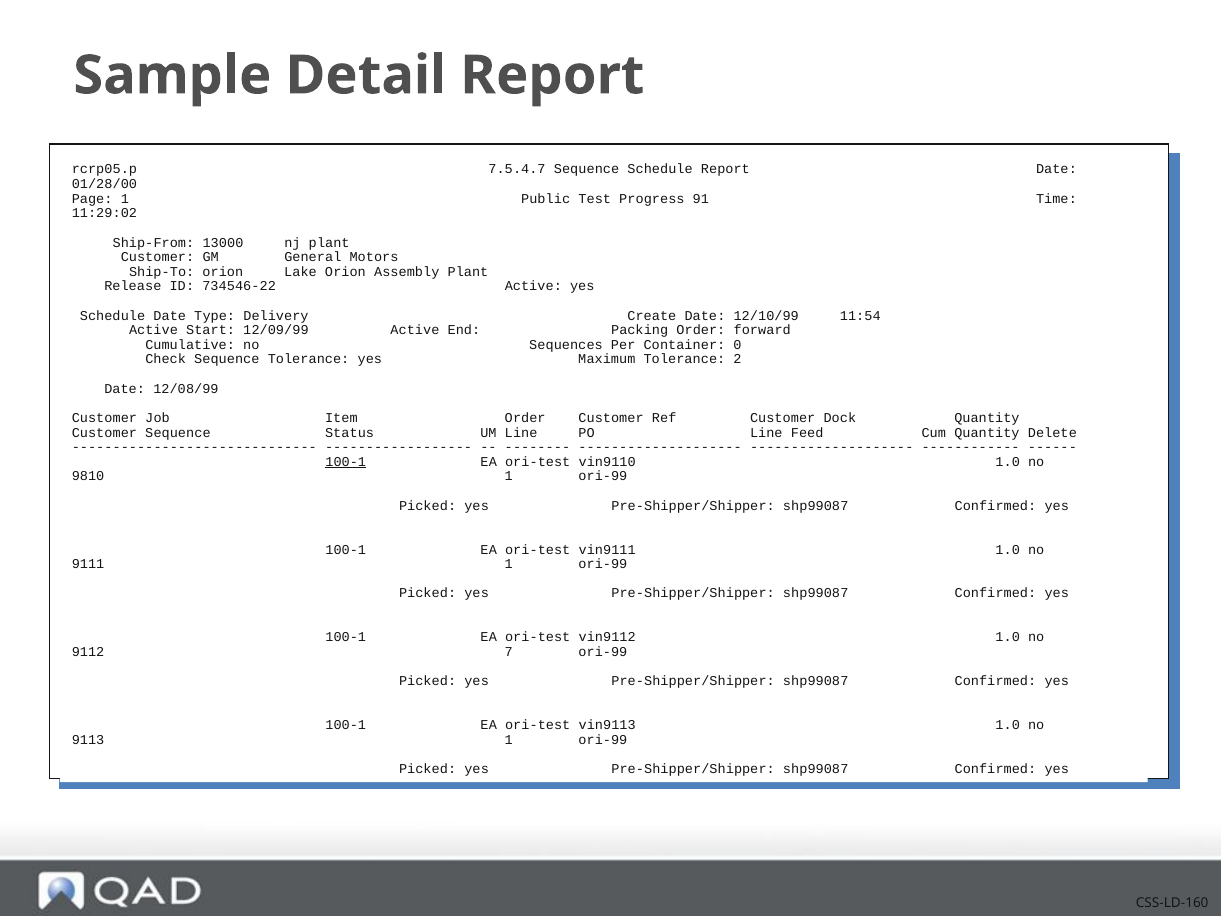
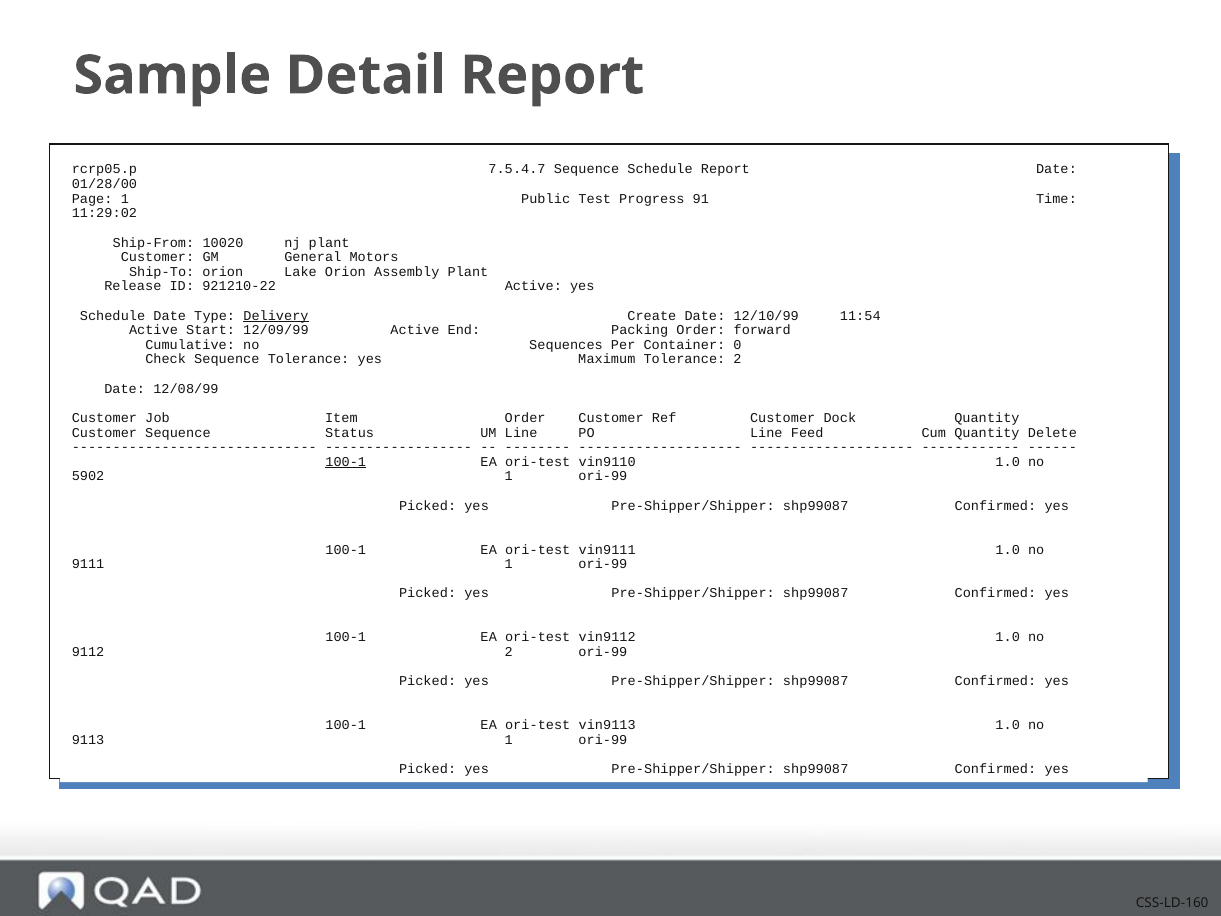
13000: 13000 -> 10020 (223, 243)
734546-22: 734546-22 -> 921210-22 (239, 286)
Delivery underline: none -> present (276, 316)
9810: 9810 -> 5902 (88, 476)
9112 7: 7 -> 2 (509, 652)
